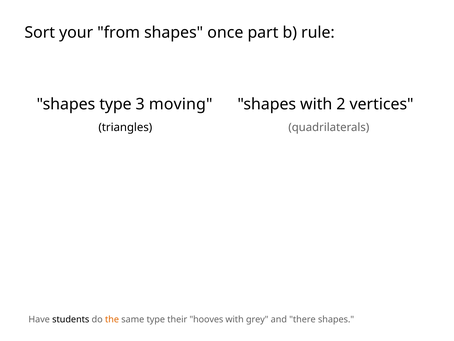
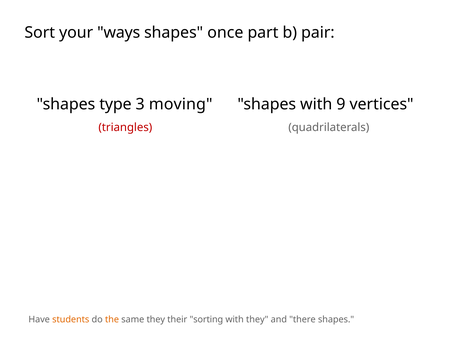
from: from -> ways (119, 33)
rule: rule -> pair (318, 33)
2: 2 -> 9 (341, 104)
triangles colour: black -> red (125, 127)
students colour: black -> orange (71, 319)
same type: type -> they (156, 319)
hooves: hooves -> sorting (206, 319)
with grey: grey -> they (257, 319)
